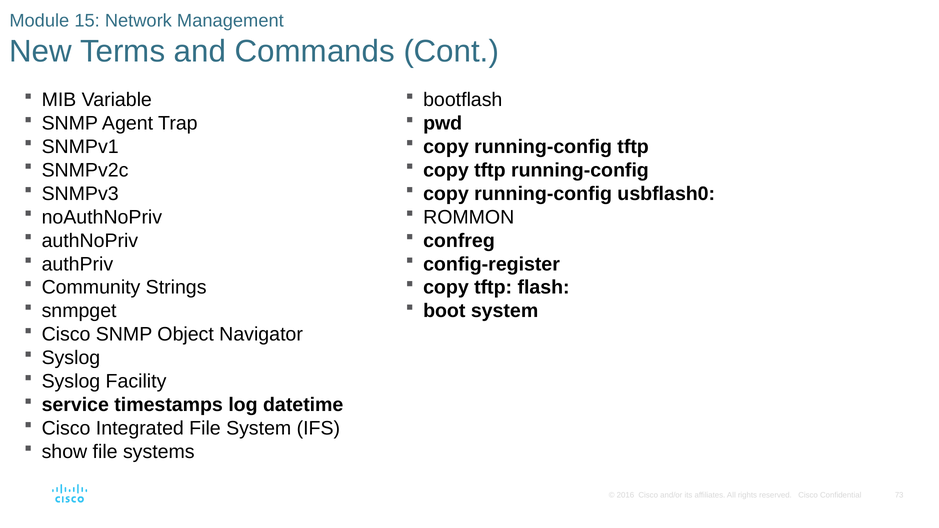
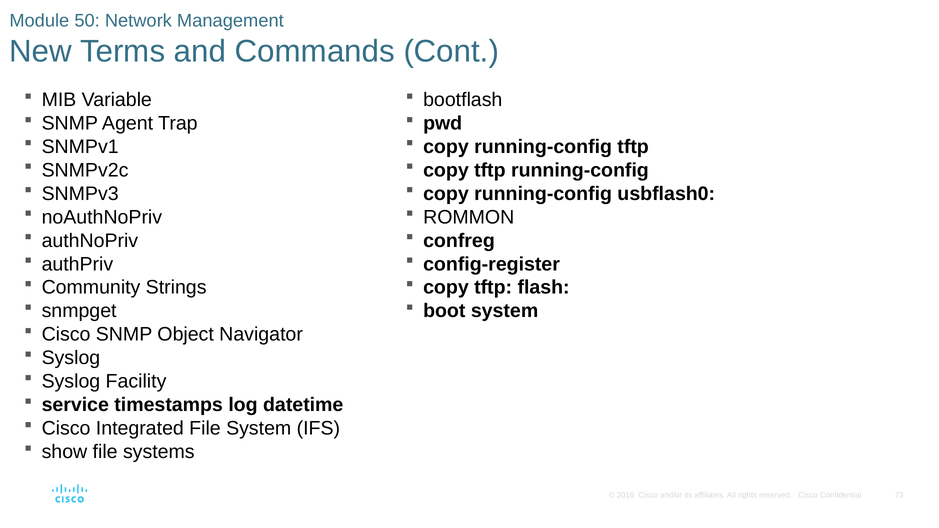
15: 15 -> 50 (87, 21)
